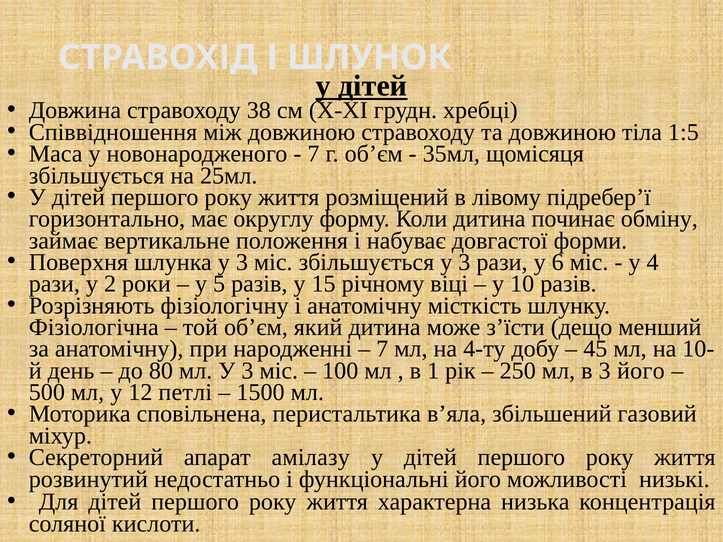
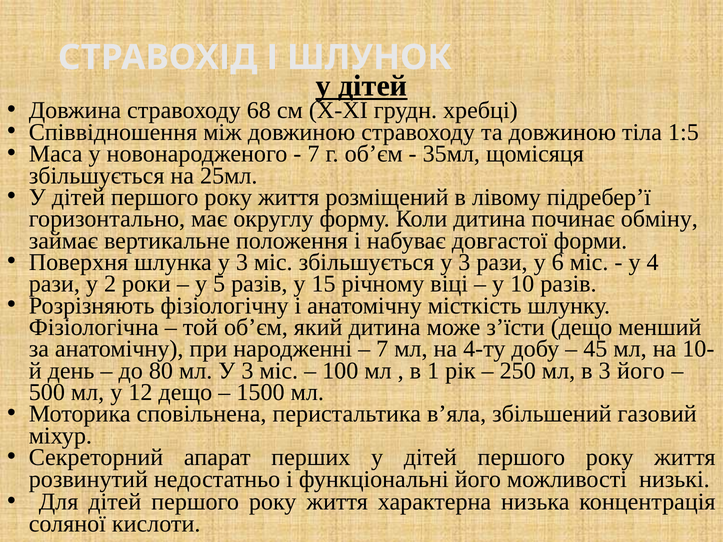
38: 38 -> 68 (259, 111)
12 петлі: петлі -> дещо (185, 393)
амілазу: амілазу -> перших (311, 458)
